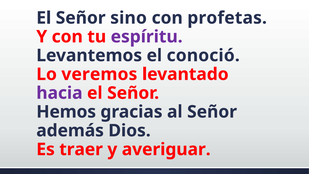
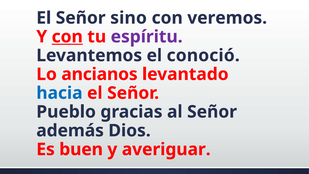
profetas: profetas -> veremos (227, 18)
con underline: none -> present (67, 37)
veremos: veremos -> ancianos (99, 74)
hacia colour: purple -> blue (59, 93)
Hemos: Hemos -> Pueblo (66, 112)
traer: traer -> buen (81, 149)
